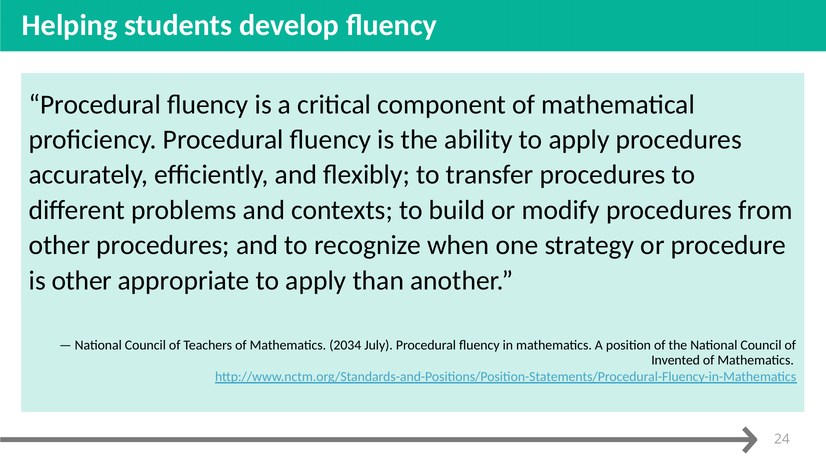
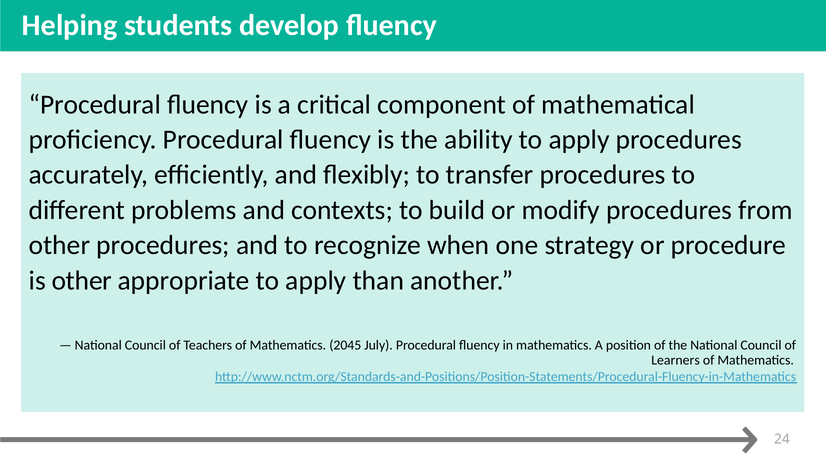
2034: 2034 -> 2045 (345, 346)
Invented: Invented -> Learners (676, 361)
